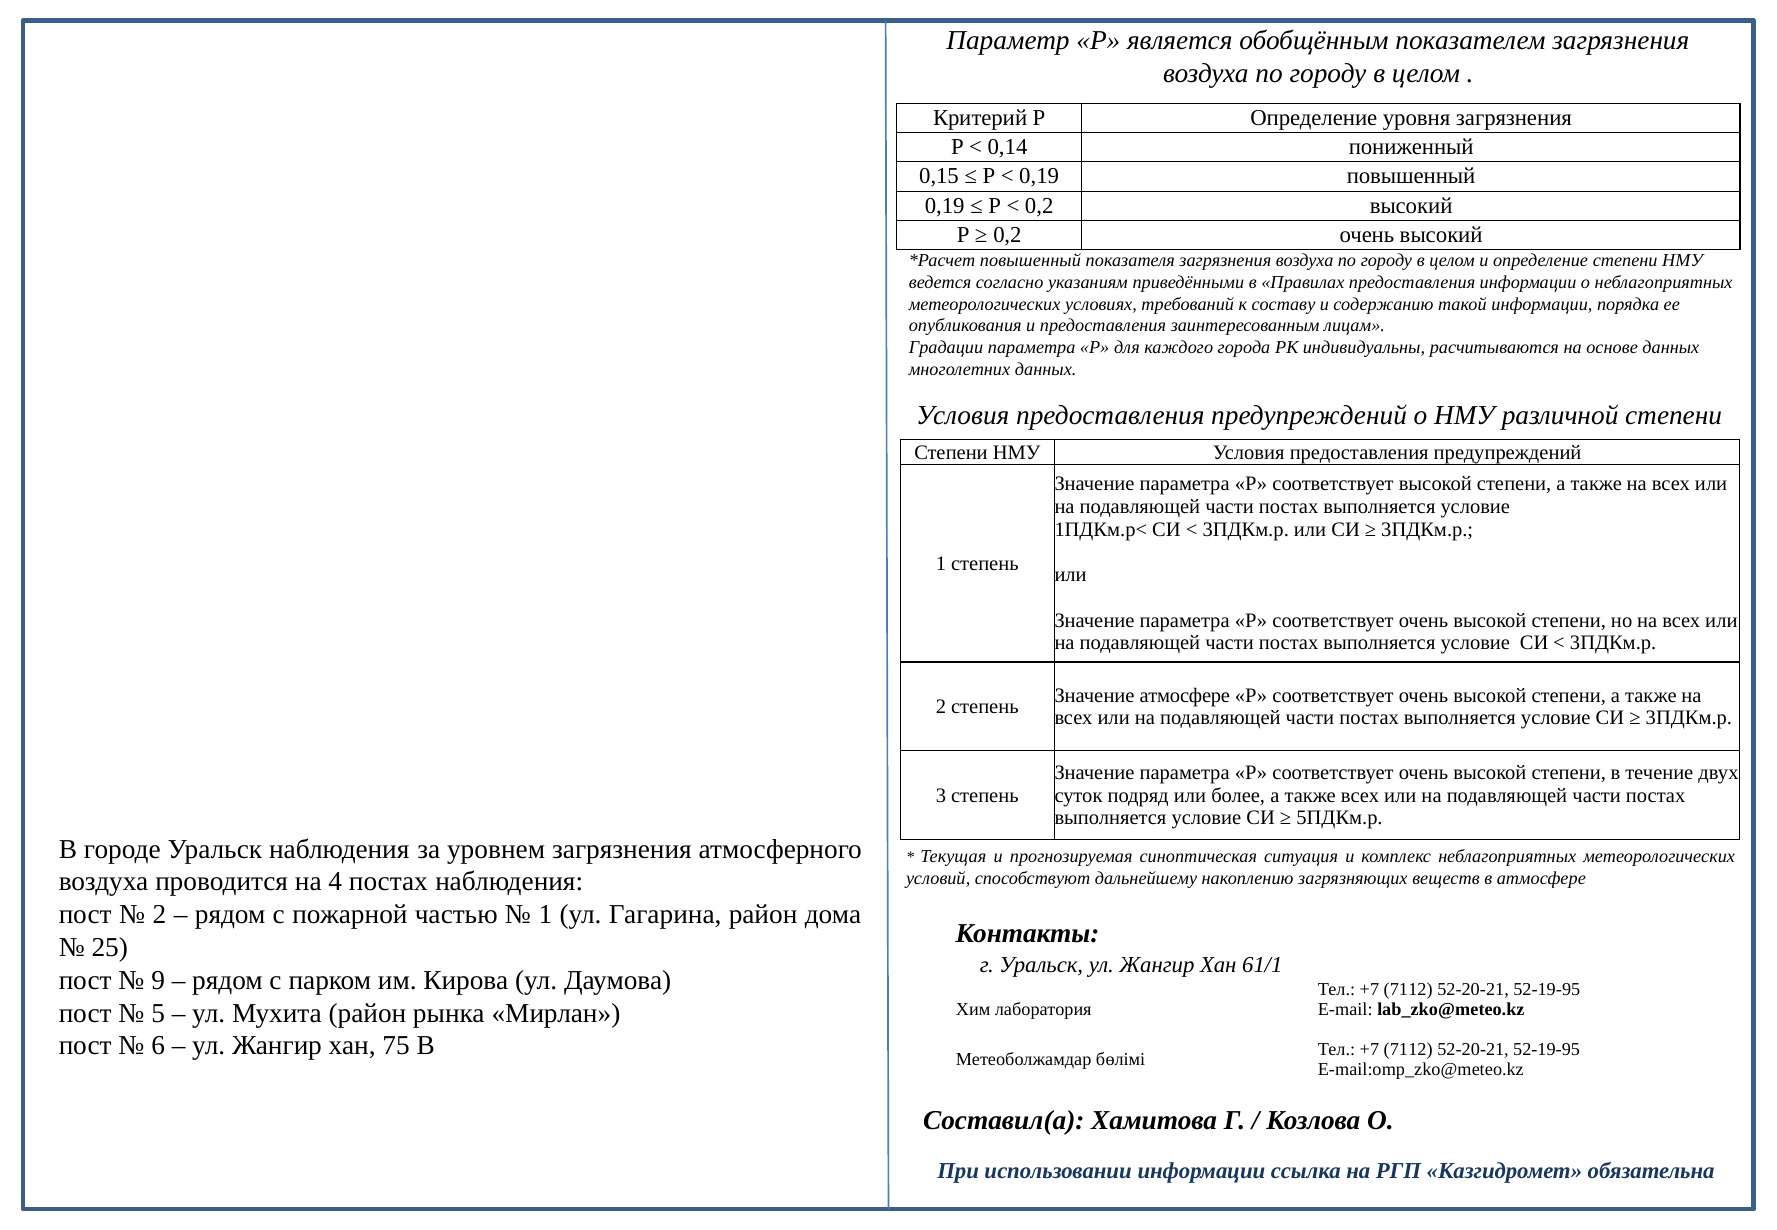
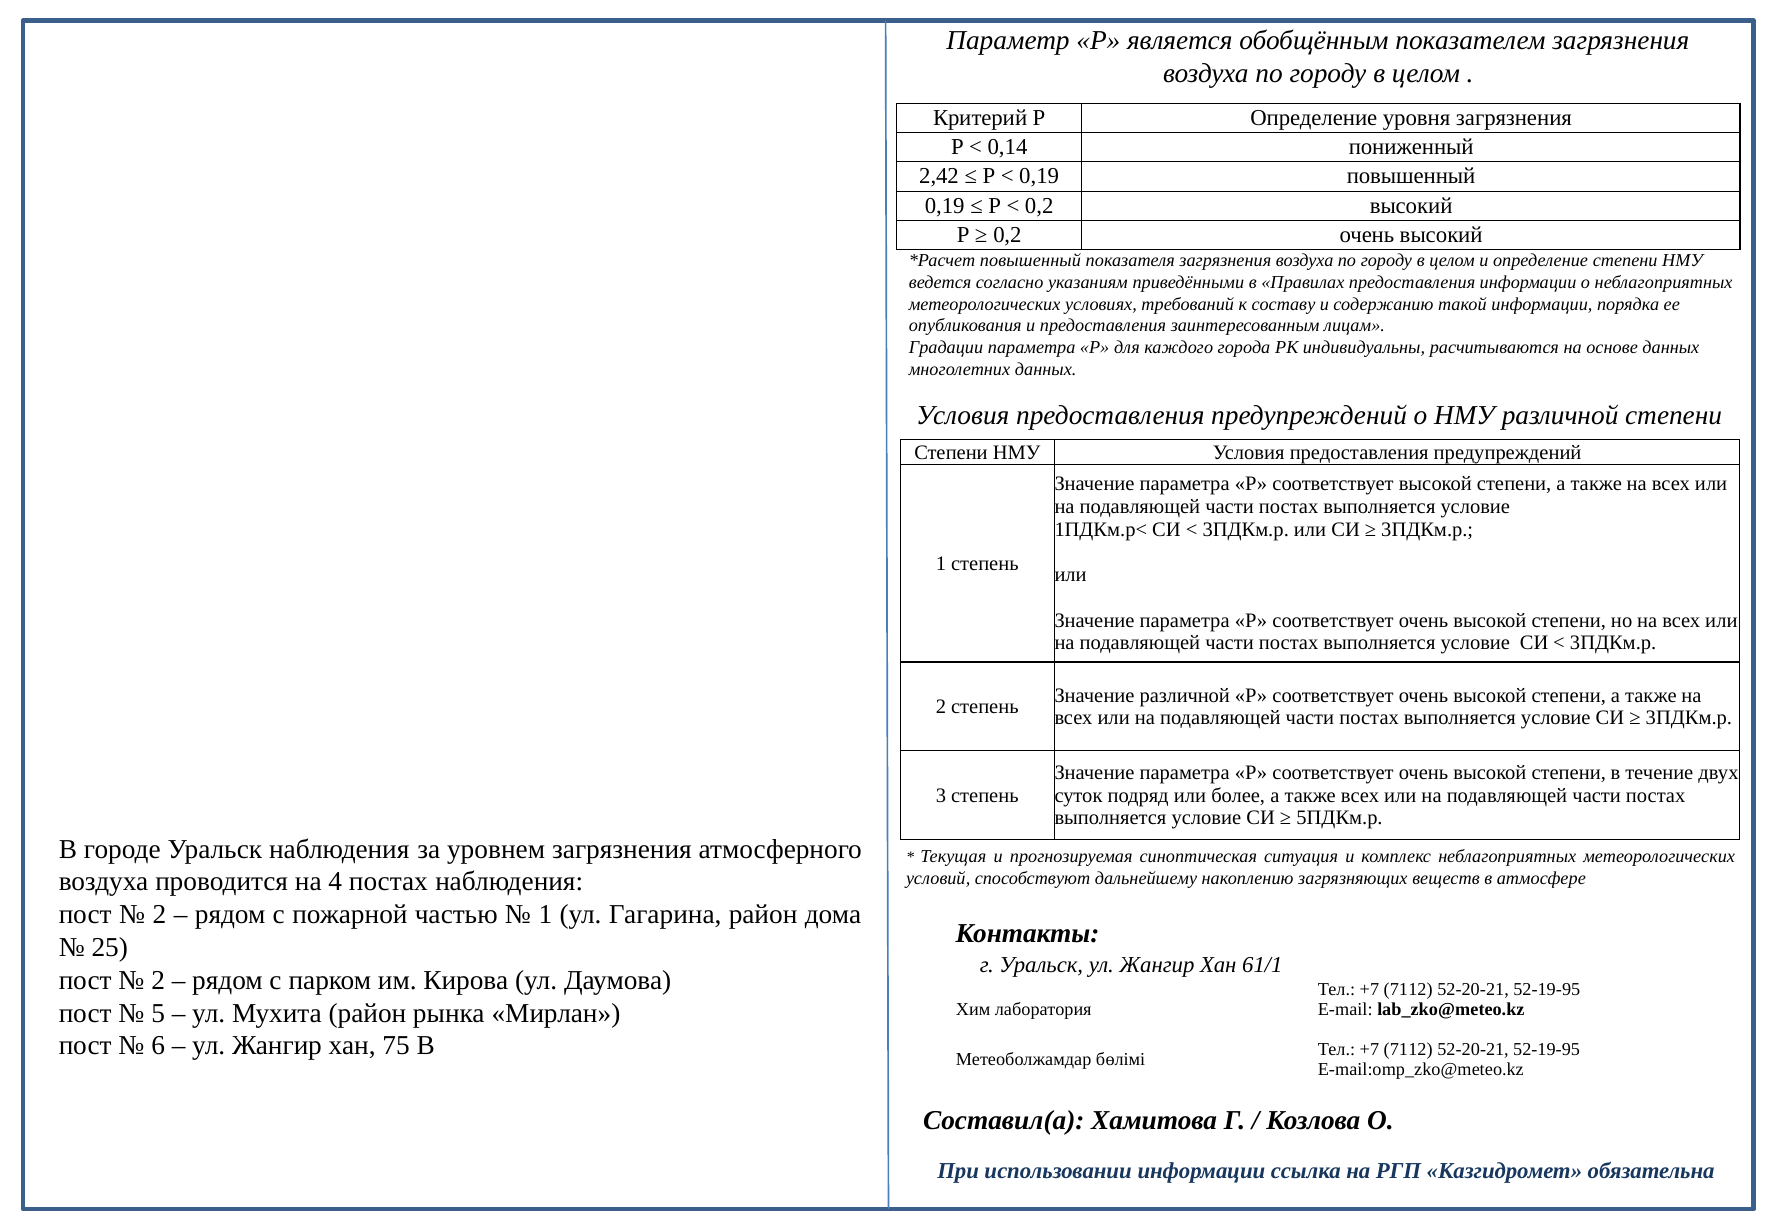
0,15: 0,15 -> 2,42 (939, 176)
Значение атмосфере: атмосфере -> различной (1185, 695)
9: 9 -> 2 (158, 980)
